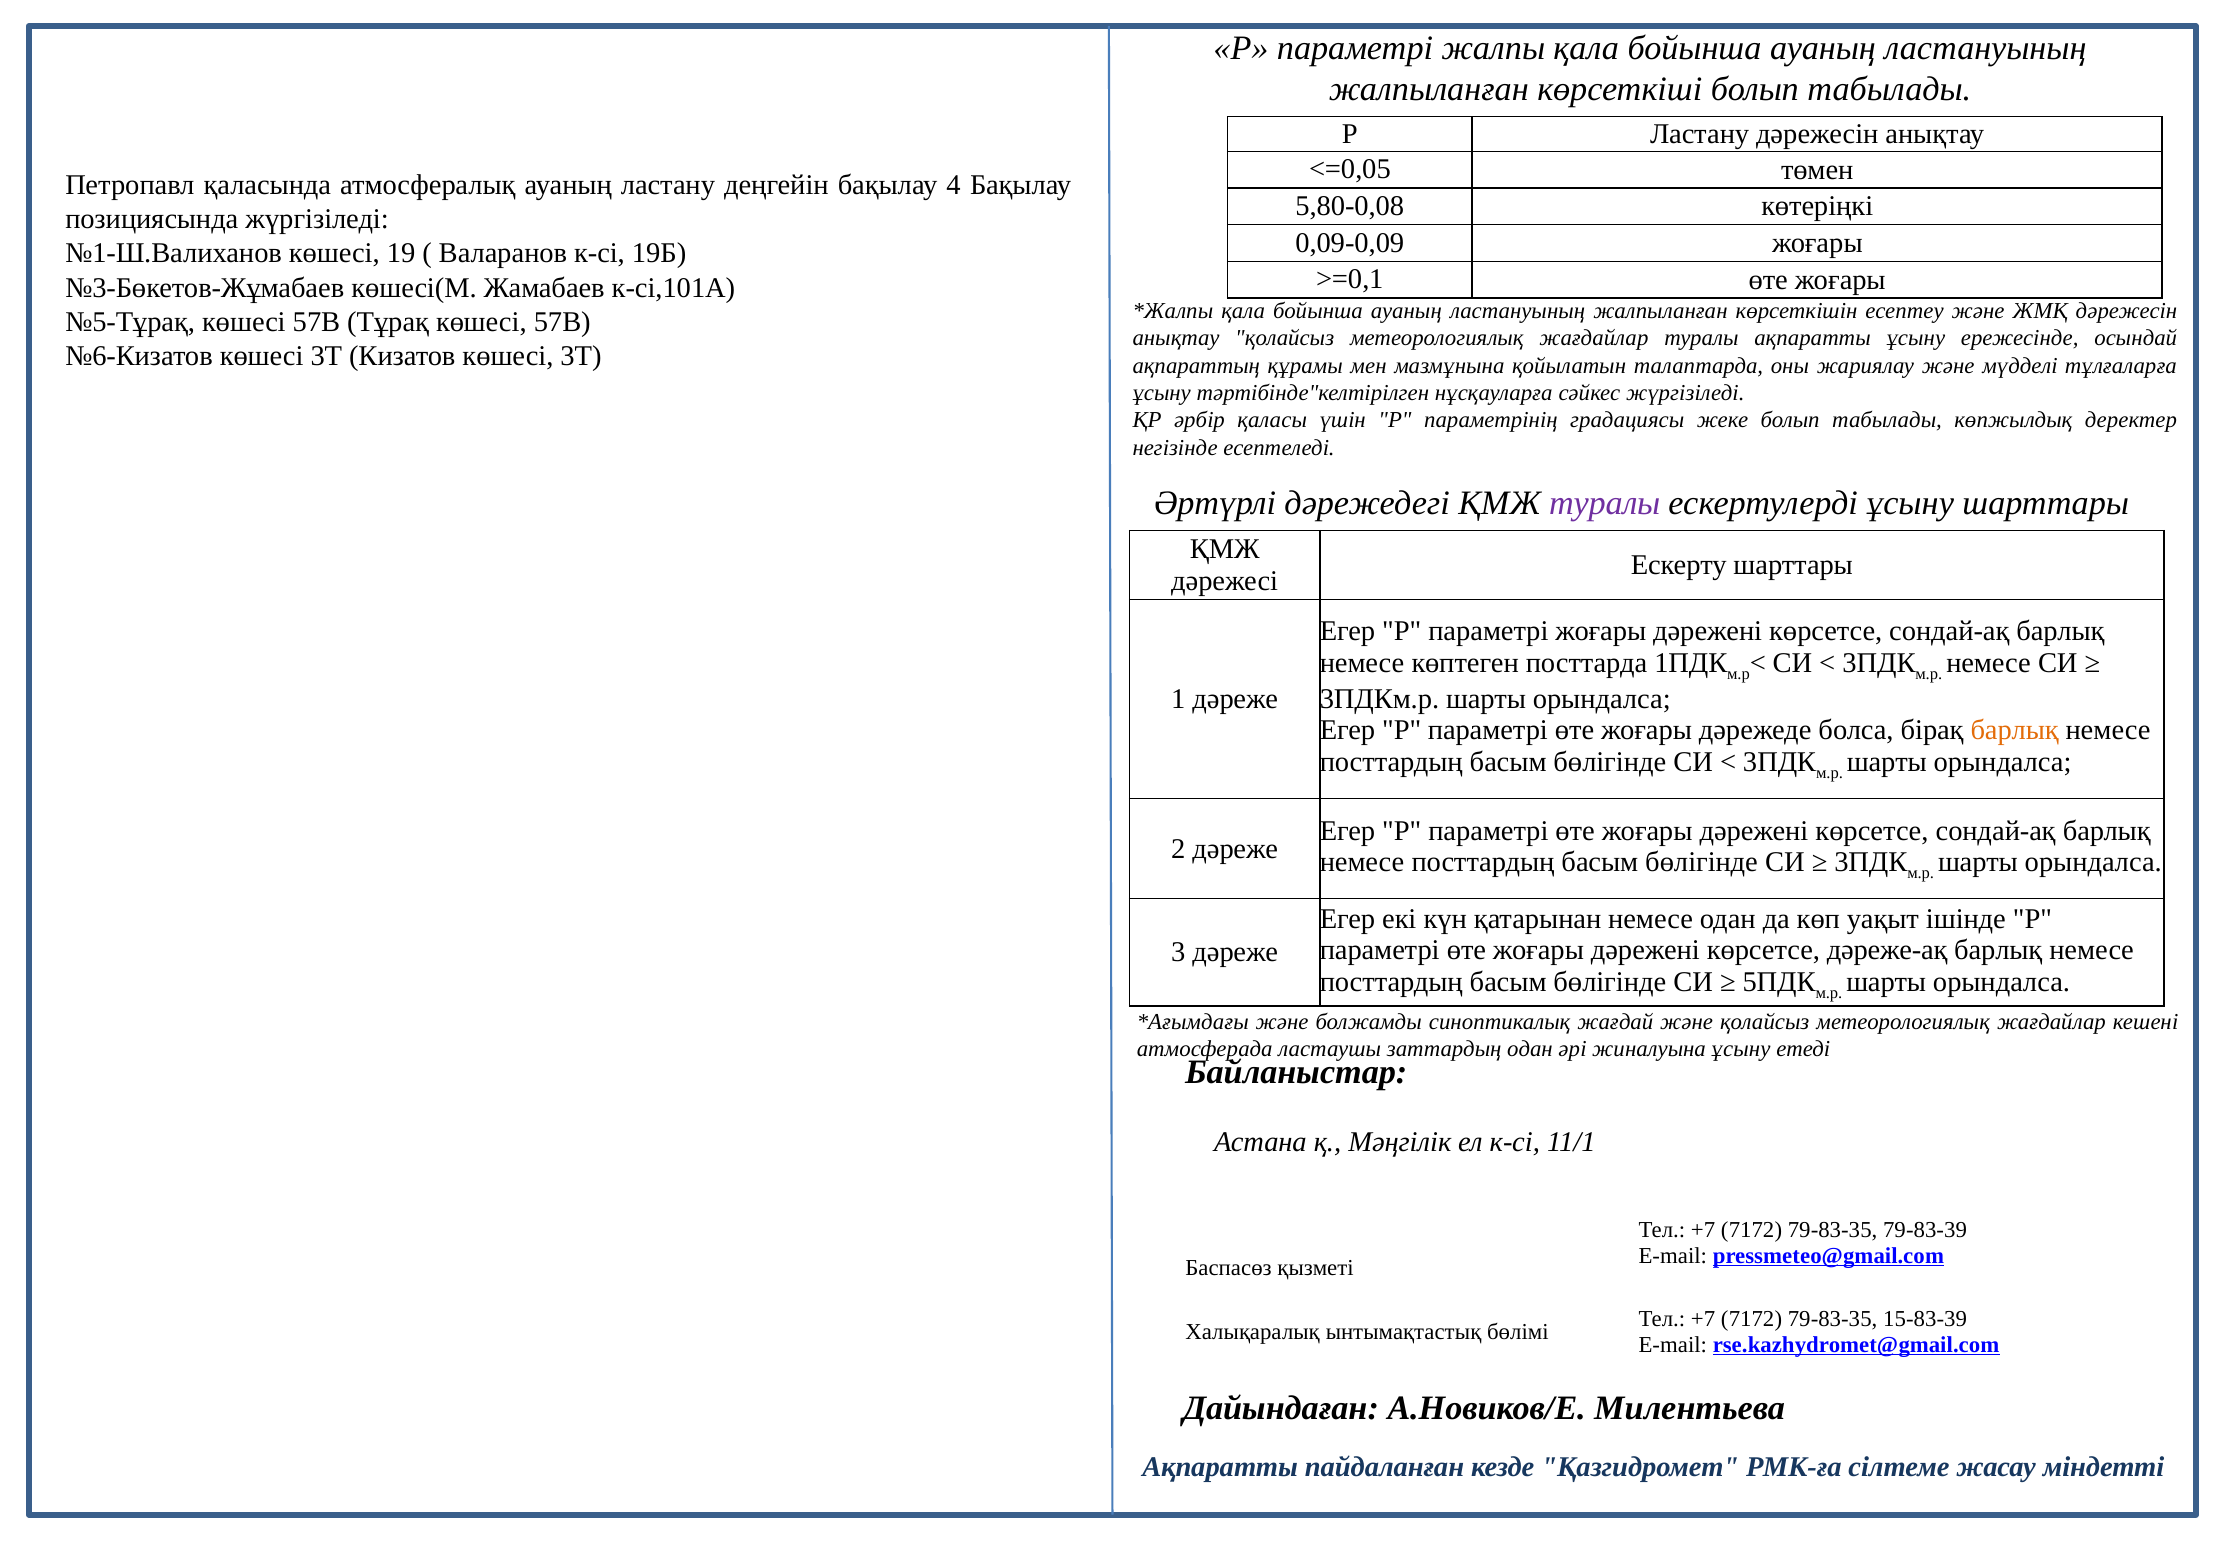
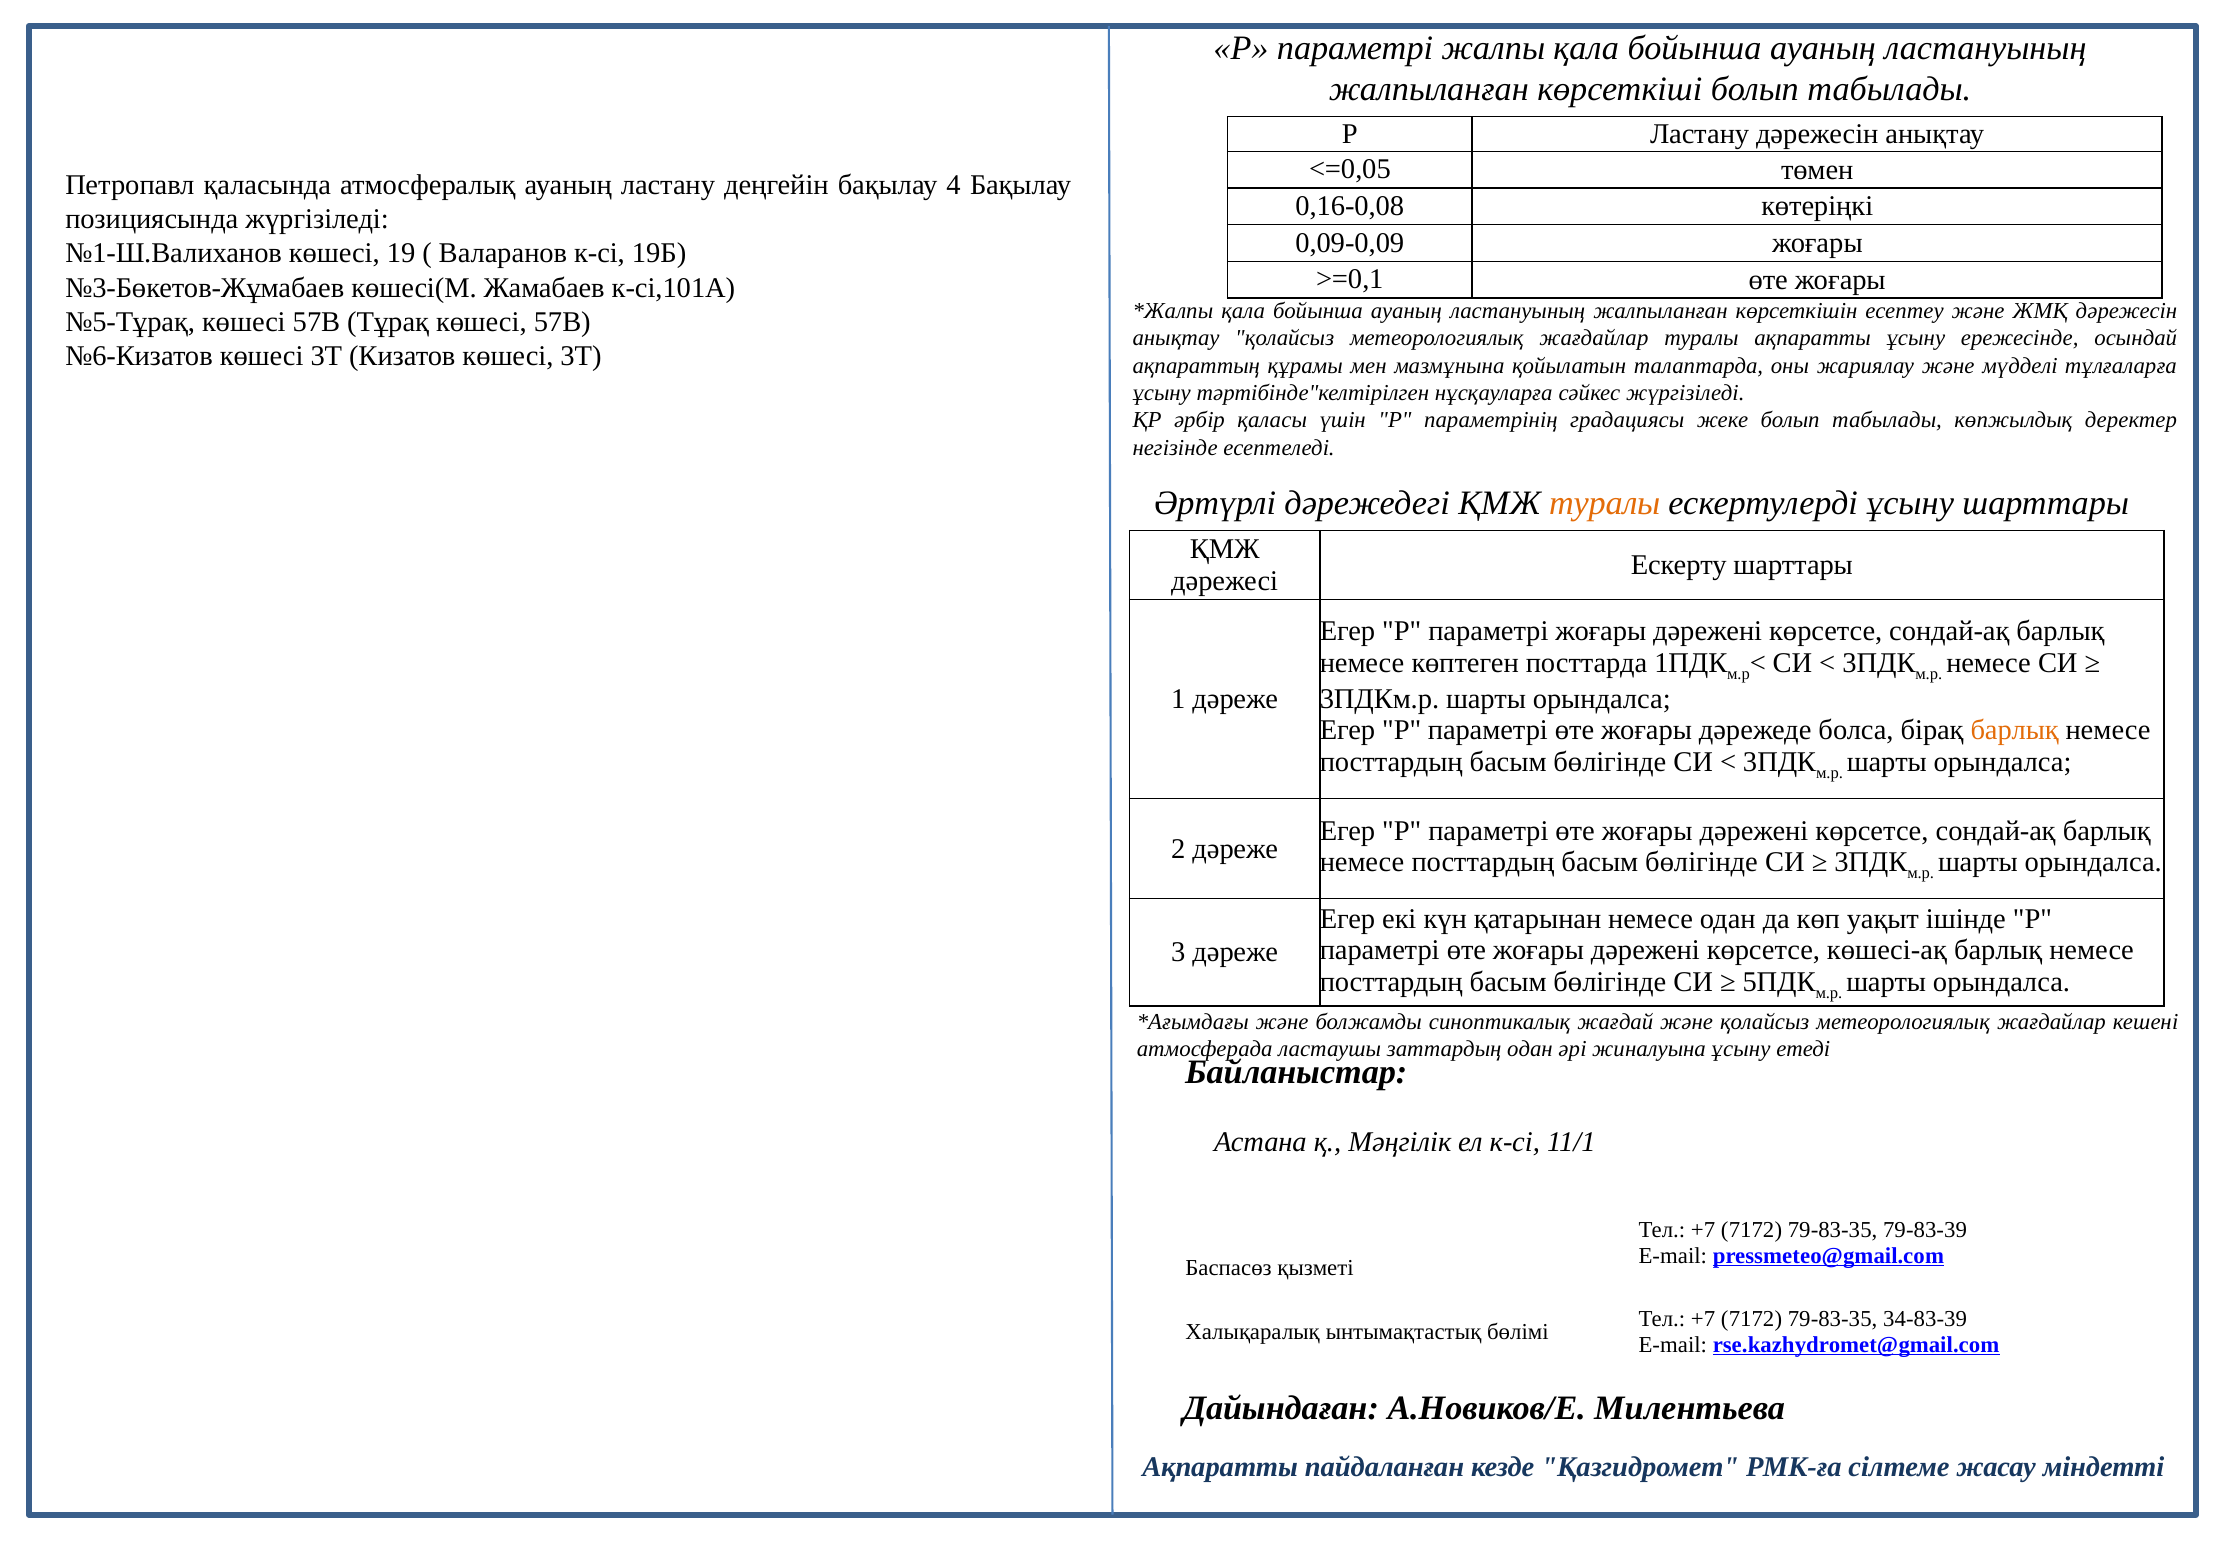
5,80-0,08: 5,80-0,08 -> 0,16-0,08 (1350, 206)
туралы colour: purple -> orange (1605, 503)
дәреже-ақ: дәреже-ақ -> көшесі-ақ (1887, 950)
15-83-39: 15-83-39 -> 34-83-39 (1925, 1319)
